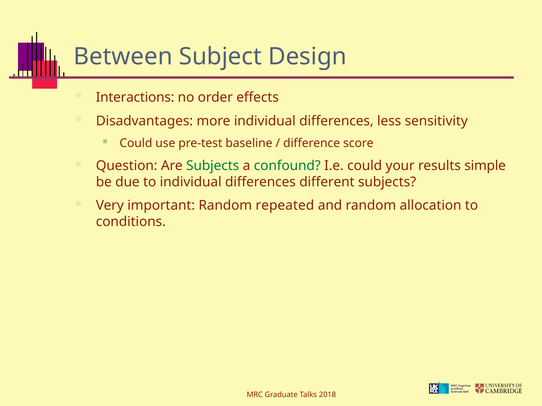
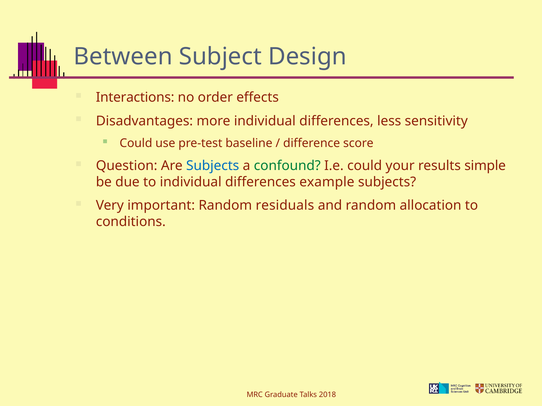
Subjects colour: green -> blue (213, 166)
different: different -> example (327, 182)
repeated: repeated -> residuals (285, 206)
